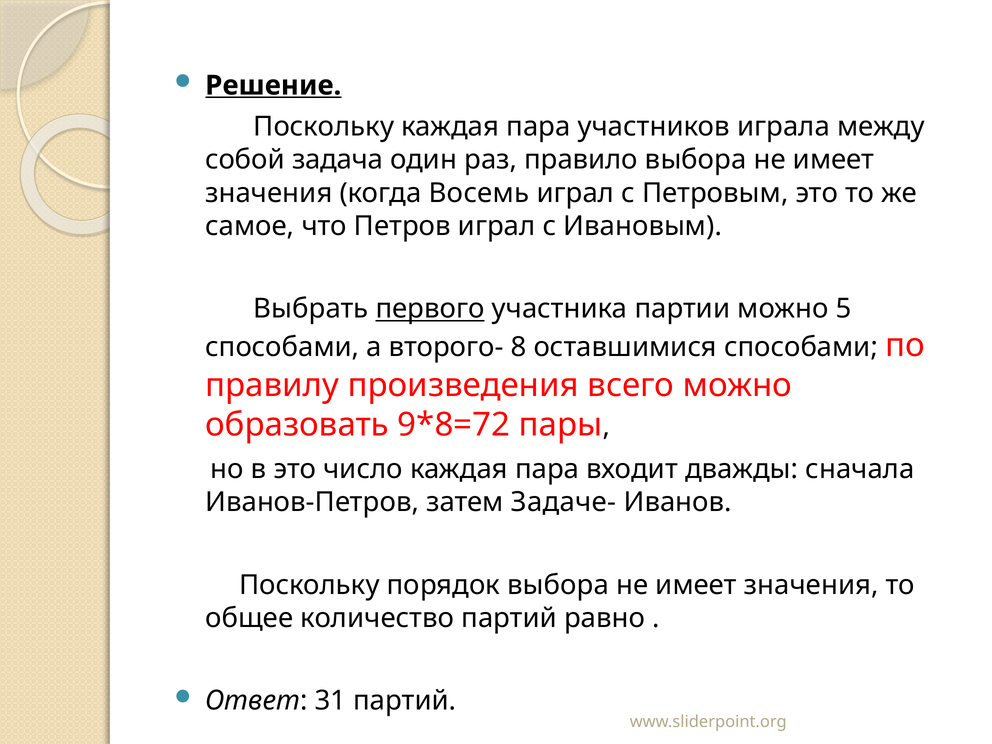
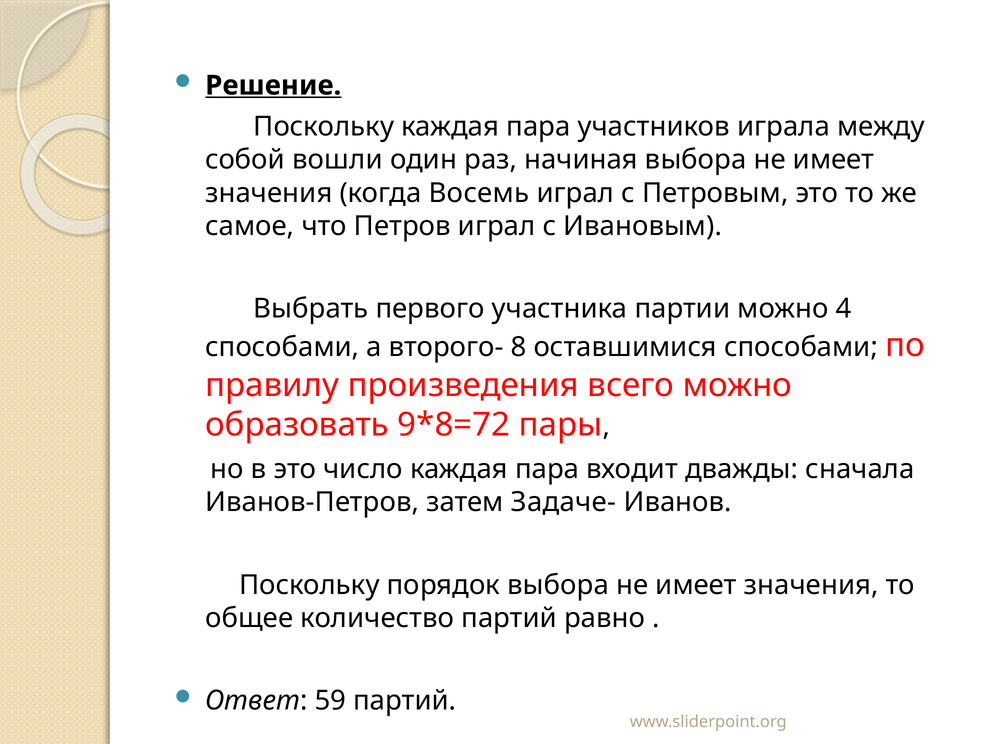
задача: задача -> вошли (337, 160)
правило: правило -> начиная (581, 160)
первого underline: present -> none (430, 309)
5: 5 -> 4 (844, 309)
31: 31 -> 59 (330, 701)
